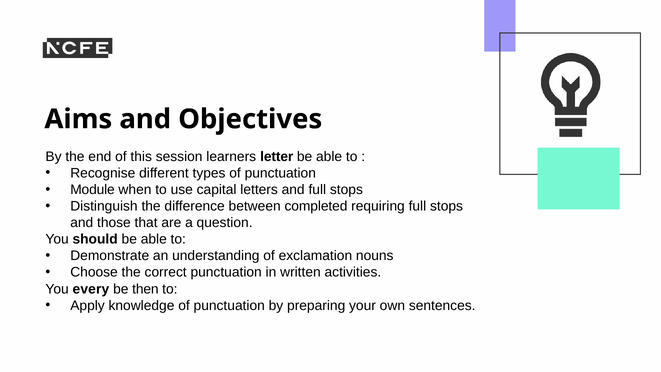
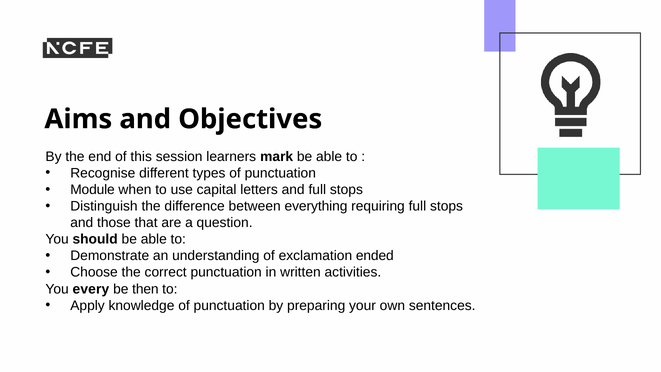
letter: letter -> mark (277, 157)
completed: completed -> everything (316, 206)
nouns: nouns -> ended (375, 256)
